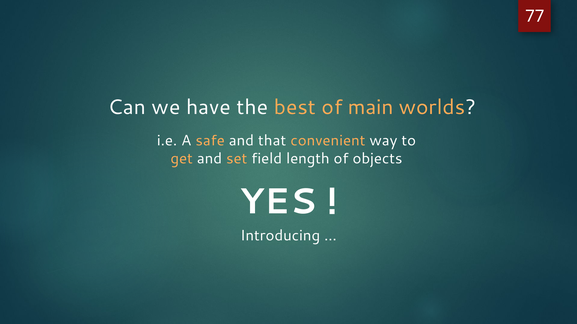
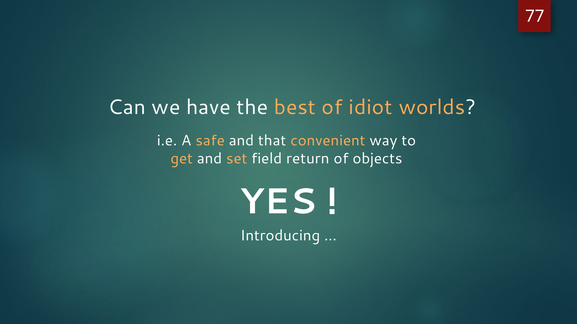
main: main -> idiot (371, 108)
length: length -> return (308, 159)
